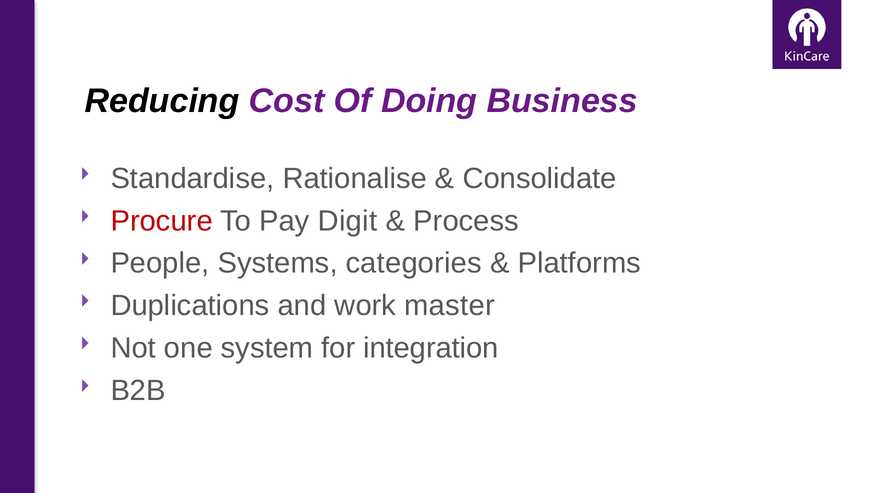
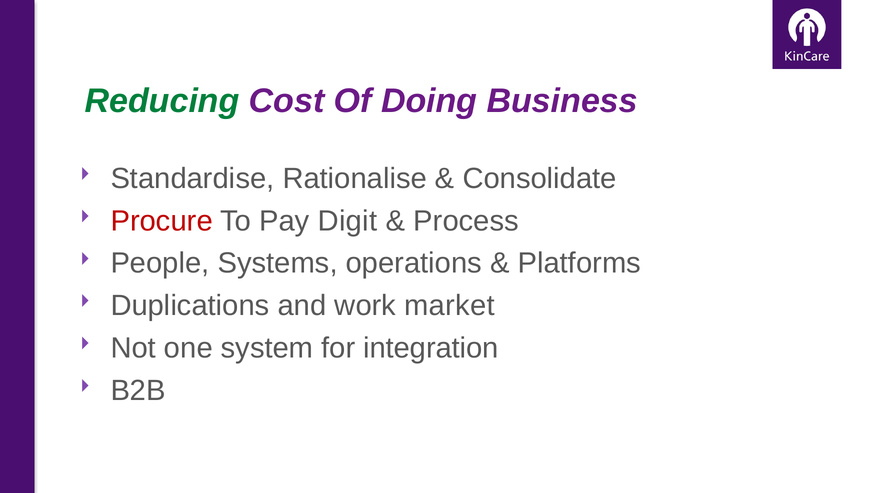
Reducing colour: black -> green (162, 101)
categories: categories -> operations (414, 263)
master: master -> market (449, 305)
